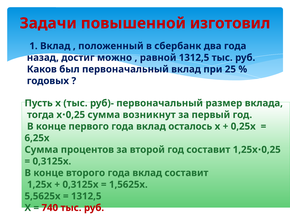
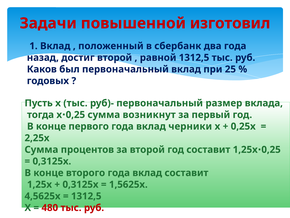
достиг можно: можно -> второй (115, 57)
осталось: осталось -> черники (190, 126)
6,25х: 6,25х -> 2,25х (37, 138)
5,5625х: 5,5625х -> 4,5625х (43, 196)
740: 740 -> 480 (50, 207)
